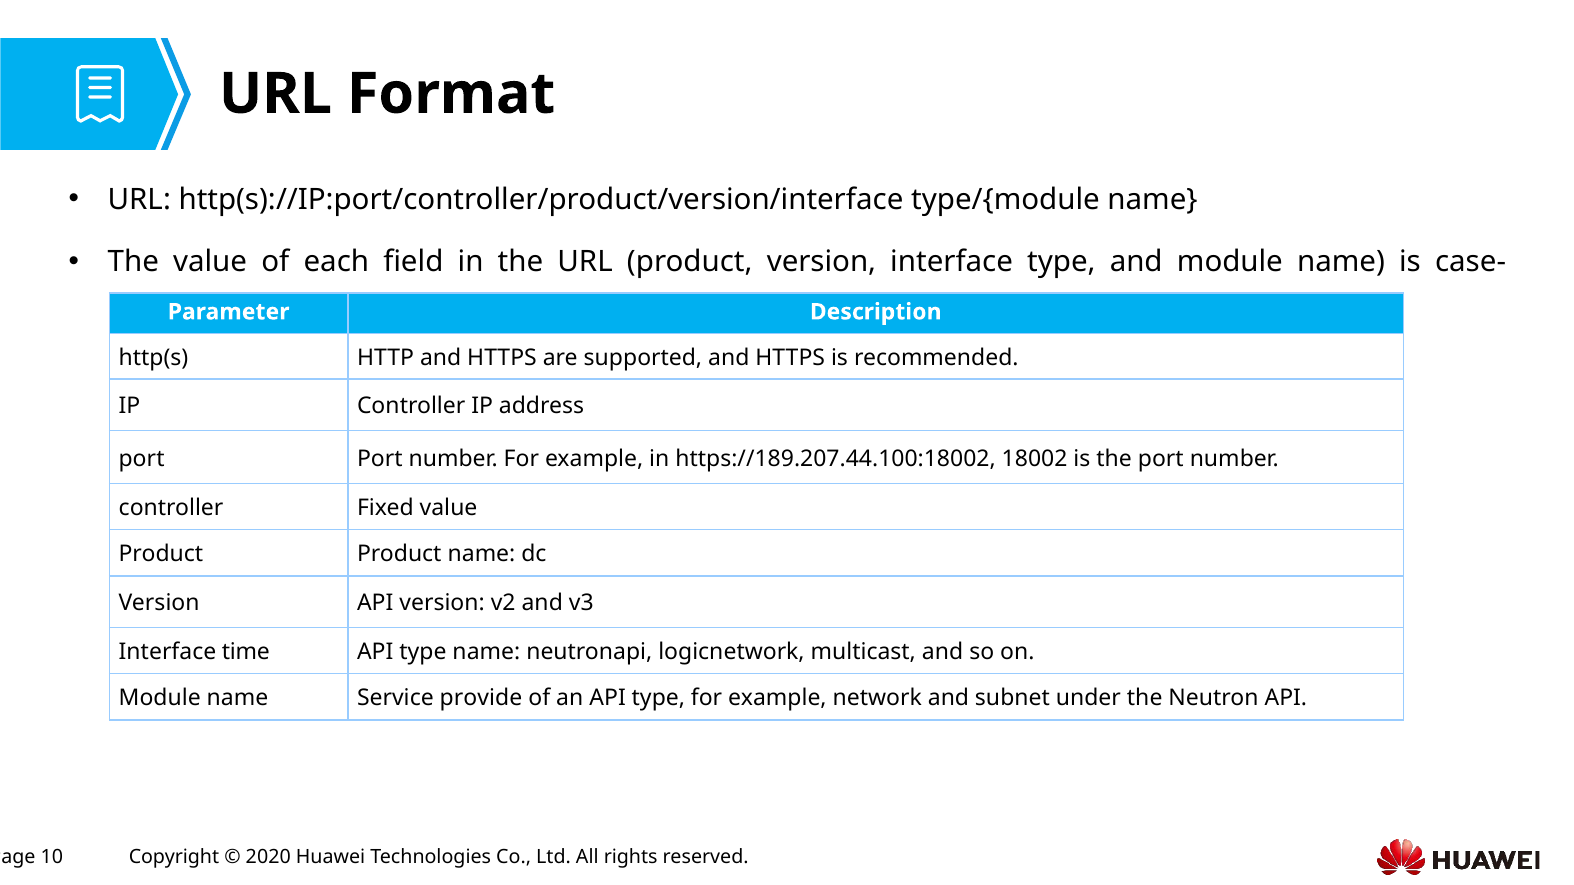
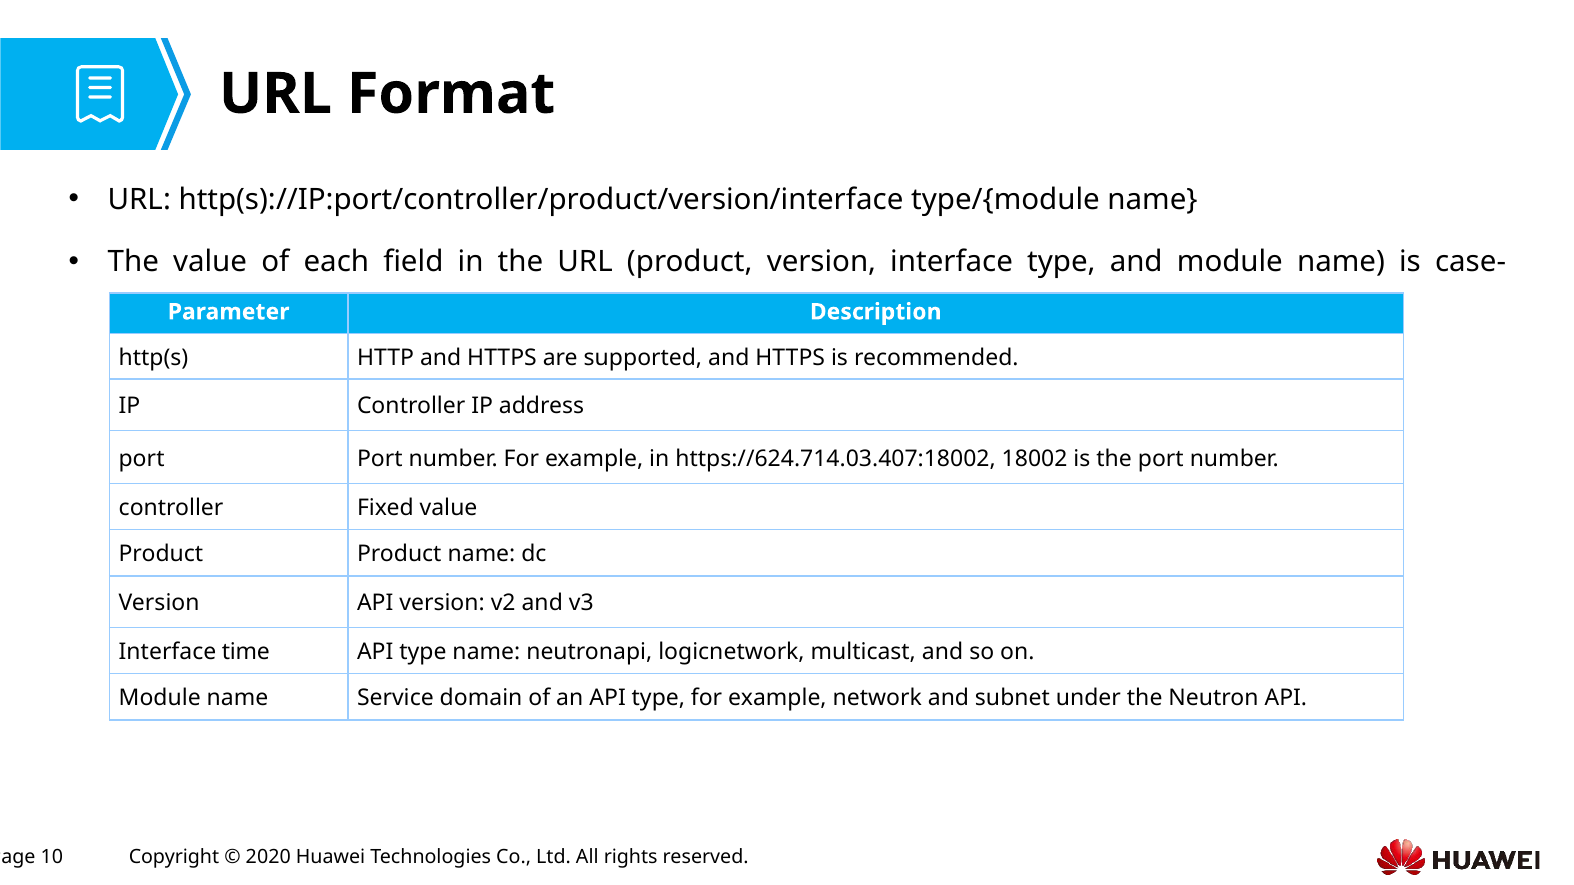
https://189.207.44.100:18002: https://189.207.44.100:18002 -> https://624.714.03.407:18002 (836, 459)
provide: provide -> domain (481, 699)
